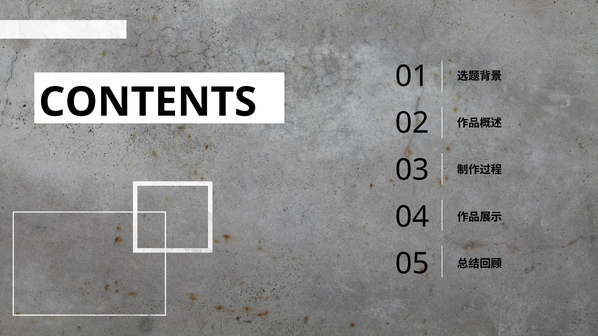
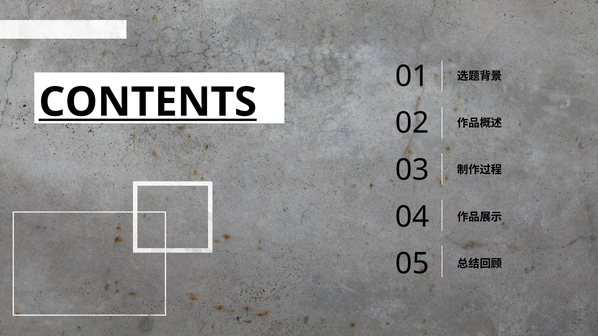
CONTENTS underline: none -> present (148, 102)
